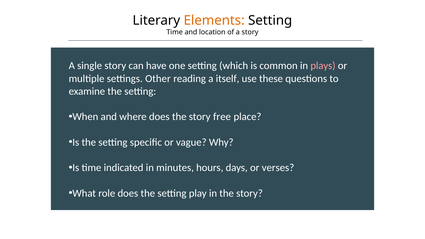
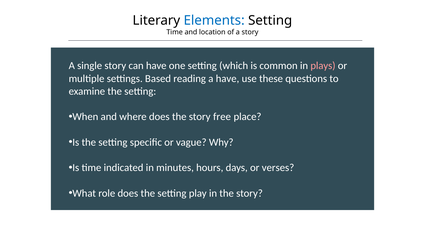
Elements colour: orange -> blue (214, 21)
Other: Other -> Based (158, 79)
a itself: itself -> have (228, 79)
